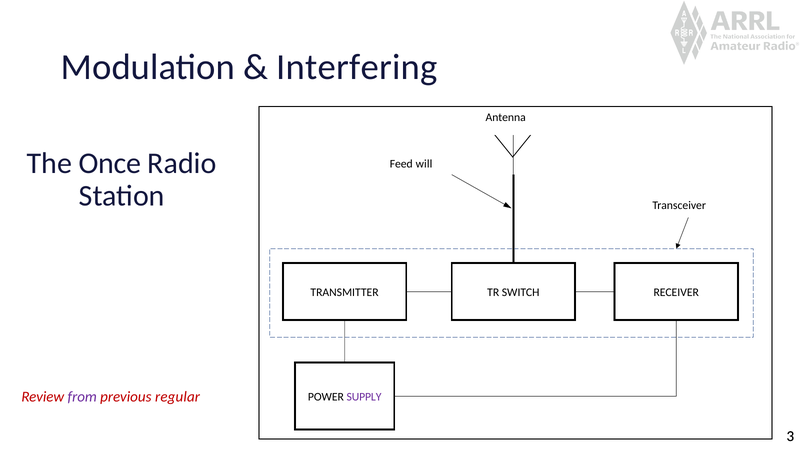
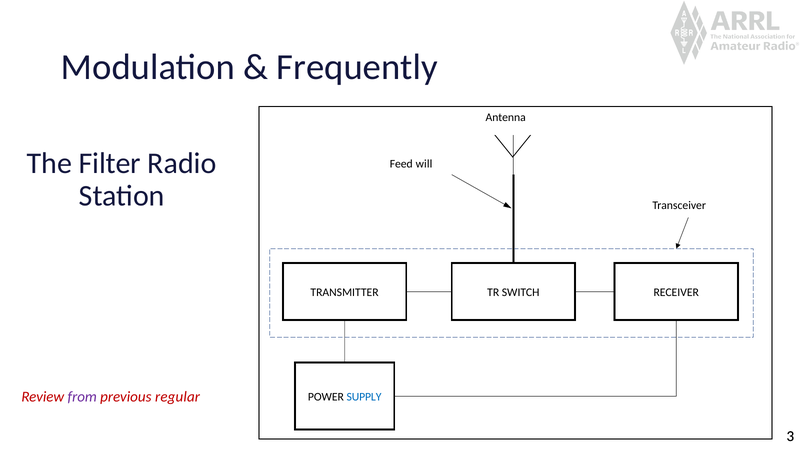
Interfering: Interfering -> Frequently (357, 67)
Once: Once -> Filter (110, 163)
SUPPLY colour: purple -> blue (364, 397)
